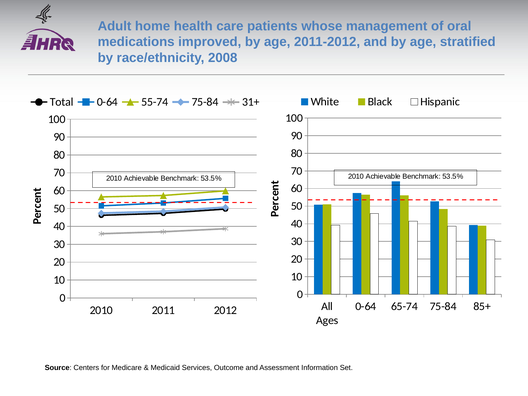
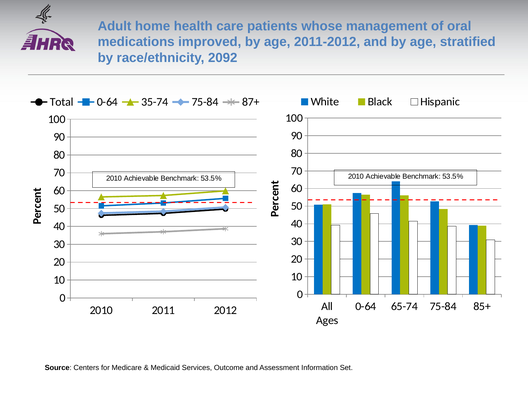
2008: 2008 -> 2092 (223, 58)
55-74: 55-74 -> 35-74 (155, 102)
31+: 31+ -> 87+ (251, 102)
